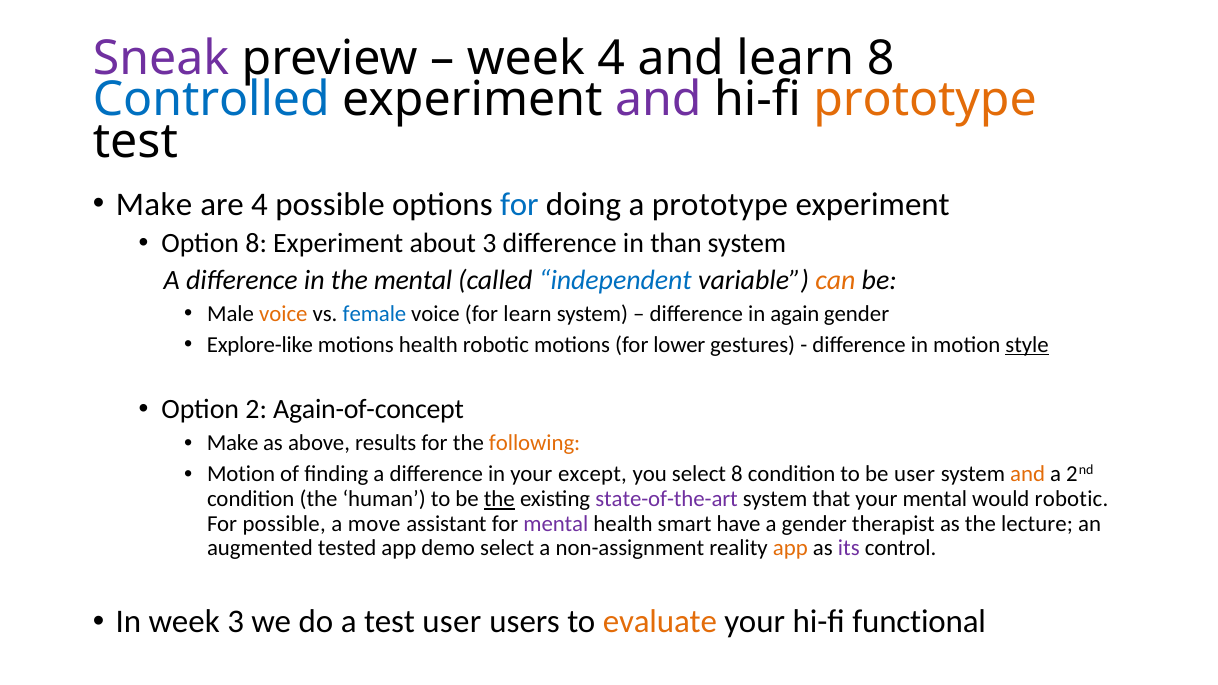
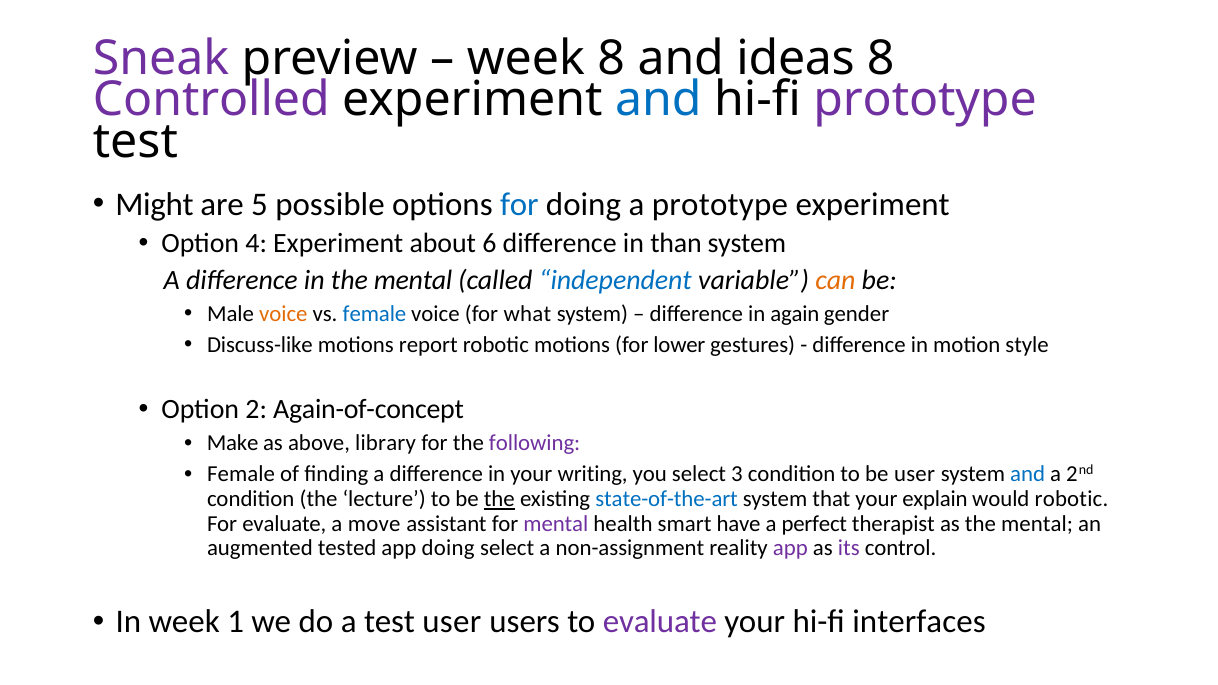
week 4: 4 -> 8 (611, 58)
and learn: learn -> ideas (796, 58)
Controlled colour: blue -> purple (211, 100)
and colour: purple -> blue (658, 100)
prototype colour: orange -> purple (925, 100)
Make: Make -> Might (154, 205)
are 4: 4 -> 5 (259, 205)
Option 8: 8 -> 4 (256, 244)
about 3: 3 -> 6 (489, 244)
for learn: learn -> what (527, 314)
Explore-like: Explore-like -> Discuss-like (260, 345)
motions health: health -> report (428, 345)
style underline: present -> none (1027, 345)
results: results -> library (386, 443)
following colour: orange -> purple (535, 443)
Motion: Motion -> Female (241, 474)
except: except -> writing (593, 474)
select 8: 8 -> 3 (737, 474)
and colour: orange -> blue (1028, 474)
human: human -> lecture (384, 499)
state-of-the-art colour: purple -> blue (667, 499)
your mental: mental -> explain (935, 499)
For possible: possible -> evaluate (284, 524)
a gender: gender -> perfect (814, 524)
as the lecture: lecture -> mental (1037, 524)
app demo: demo -> doing (448, 548)
app colour: orange -> purple (790, 548)
week 3: 3 -> 1 (236, 622)
evaluate colour: orange -> purple (660, 622)
functional: functional -> interfaces (919, 622)
